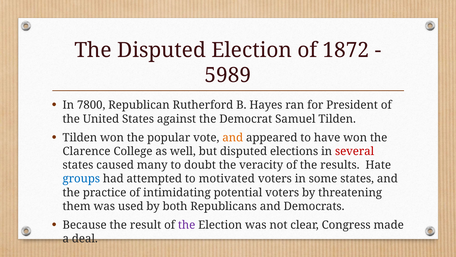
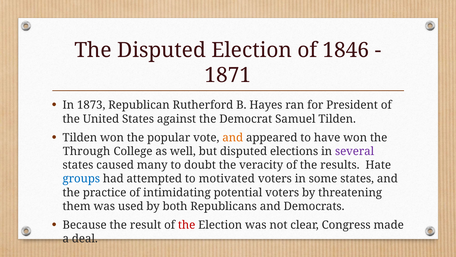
1872: 1872 -> 1846 (346, 50)
5989: 5989 -> 1871 (228, 75)
7800: 7800 -> 1873 (91, 105)
Clarence: Clarence -> Through (86, 151)
several colour: red -> purple (355, 151)
the colour: purple -> red (187, 225)
